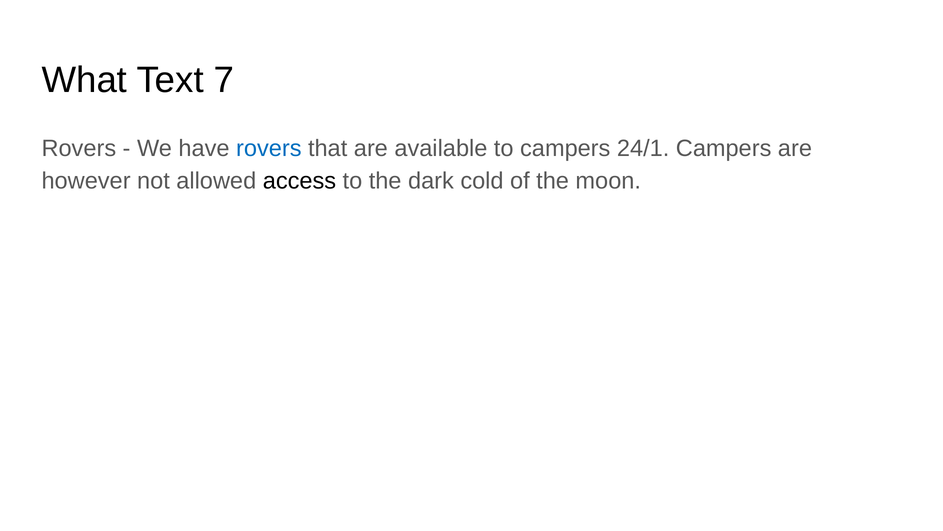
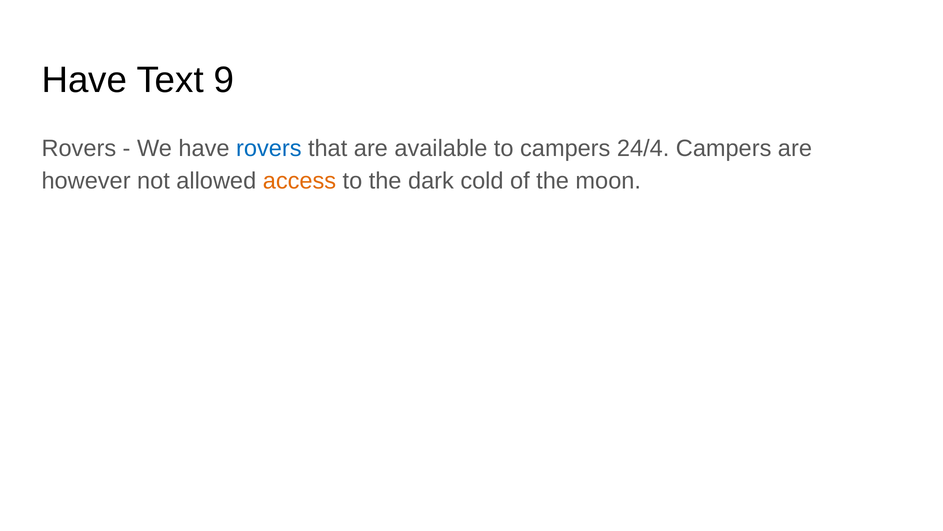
What: What -> Have (84, 80)
7: 7 -> 9 (224, 80)
24/1: 24/1 -> 24/4 (643, 148)
access colour: black -> orange (299, 181)
